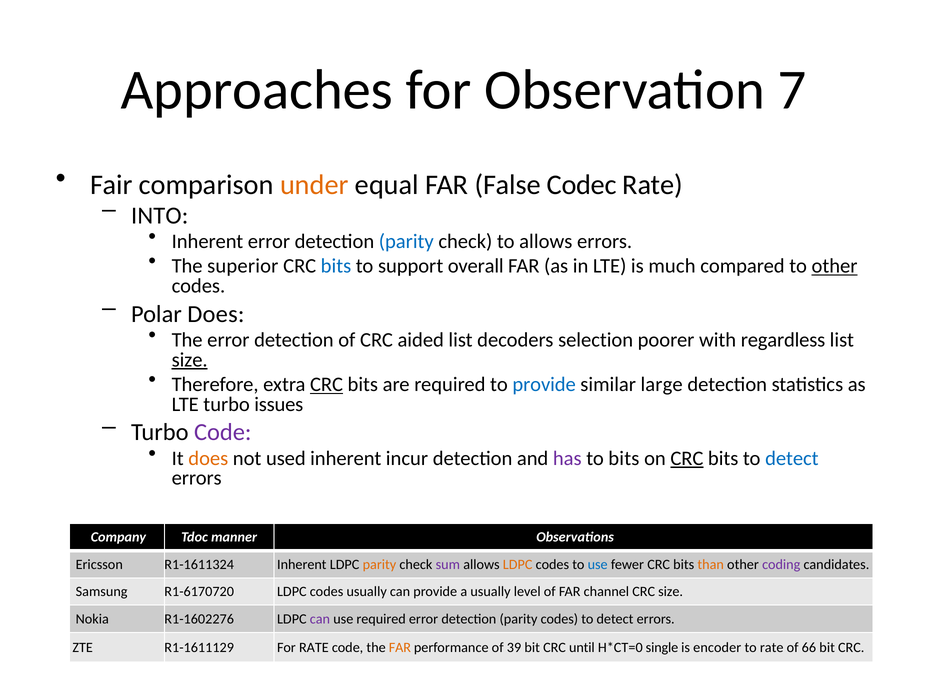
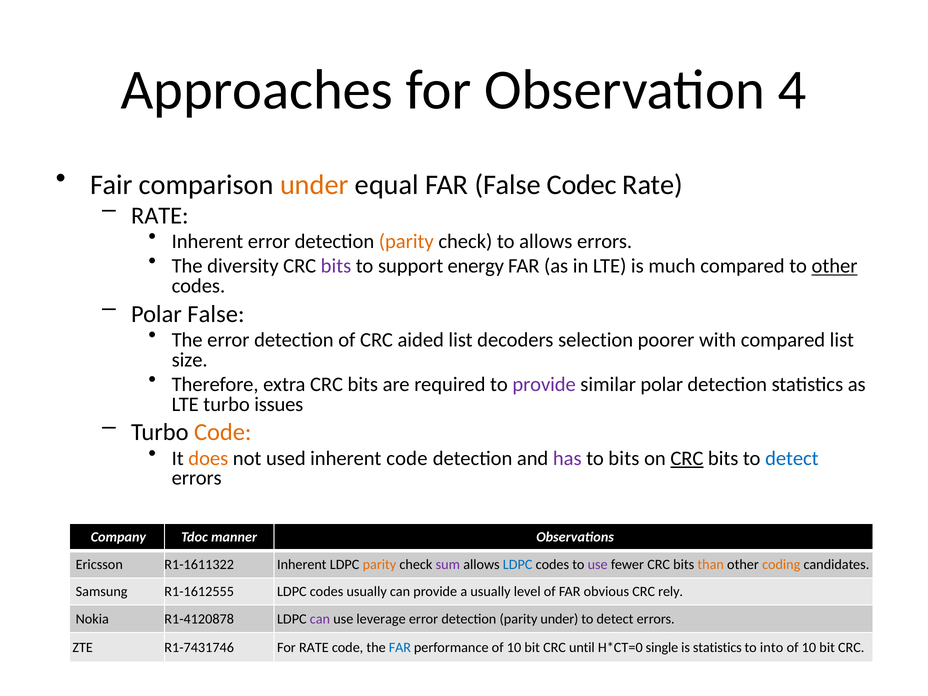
7: 7 -> 4 (792, 90)
INTO: INTO -> RATE (160, 215)
parity colour: blue -> orange (406, 241)
superior: superior -> diversity (243, 266)
bits colour: blue -> purple (336, 266)
overall: overall -> energy (476, 266)
Polar Does: Does -> False (216, 314)
with regardless: regardless -> compared (783, 340)
size underline: present -> none (190, 360)
CRC underline: present -> none (327, 385)
provide colour: blue -> purple (544, 385)
similar large: large -> polar (662, 385)
Code colour: purple -> orange (223, 432)
inherent incur: incur -> code (407, 458)
R1-1611324: R1-1611324 -> R1-1611322 (199, 564)
LDPC colour: orange -> blue (518, 564)
use colour: blue -> purple (598, 564)
coding colour: purple -> orange (781, 564)
R1-6170720: R1-6170720 -> R1-1612555 (199, 592)
channel: channel -> obvious (606, 592)
CRC size: size -> rely (671, 592)
R1-1602276: R1-1602276 -> R1-4120878 (199, 619)
use required: required -> leverage (381, 619)
parity codes: codes -> under (559, 619)
R1-1611129: R1-1611129 -> R1-7431746 (199, 647)
FAR colour: orange -> blue (400, 647)
performance of 39: 39 -> 10 (514, 647)
is encoder: encoder -> statistics (717, 647)
to rate: rate -> into (772, 647)
66: 66 -> 10 (809, 647)
